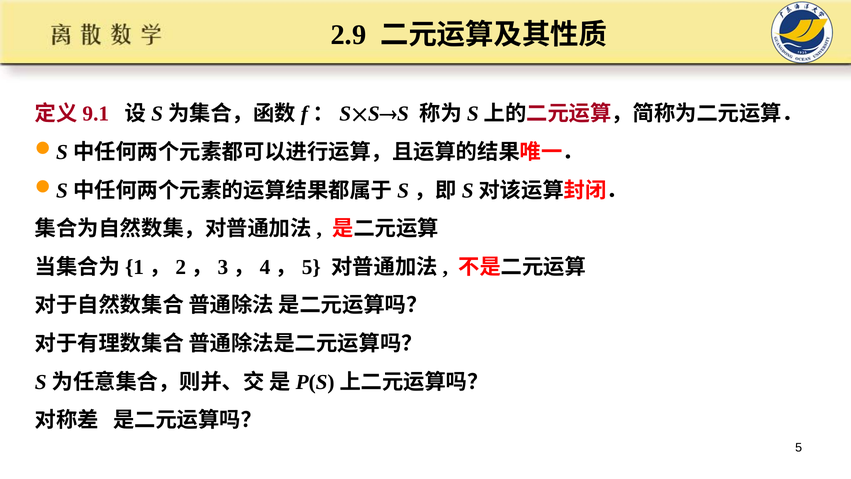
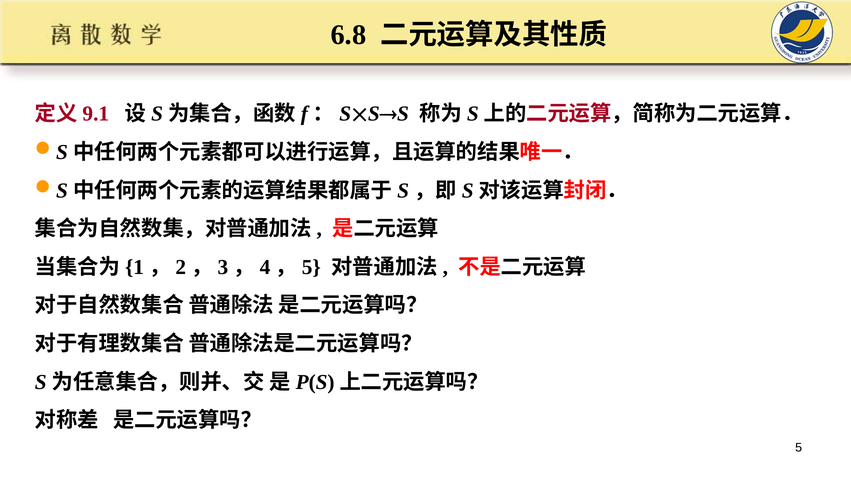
2.9: 2.9 -> 6.8 (349, 35)
